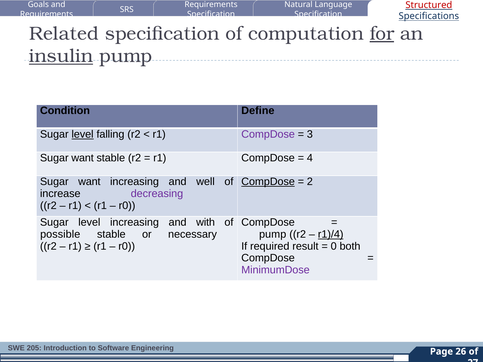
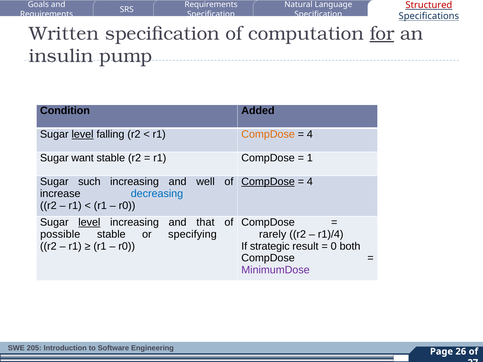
Related: Related -> Written (64, 34)
insulin underline: present -> none (61, 56)
Define: Define -> Added (258, 111)
CompDose colour: purple -> orange (268, 134)
3: 3 -> 4 (310, 134)
4: 4 -> 1 (310, 158)
want: want -> such (89, 182)
2: 2 -> 4 (310, 182)
decreasing colour: purple -> blue (157, 194)
level underline: none -> present (89, 223)
with: with -> that (205, 223)
necessary: necessary -> specifying (192, 234)
pump: pump -> rarely (273, 234)
r1)/4 underline: present -> none (331, 234)
required: required -> strategic (270, 246)
